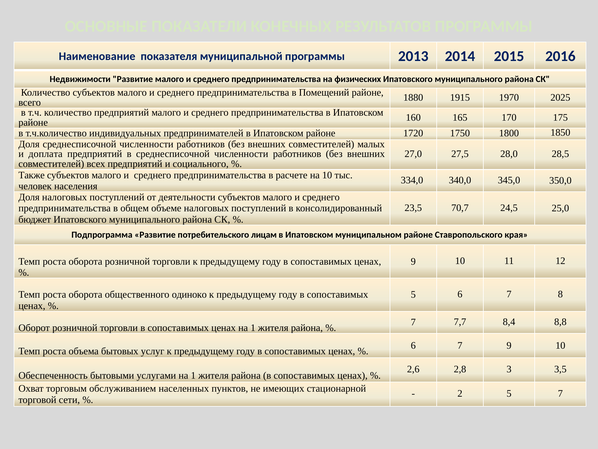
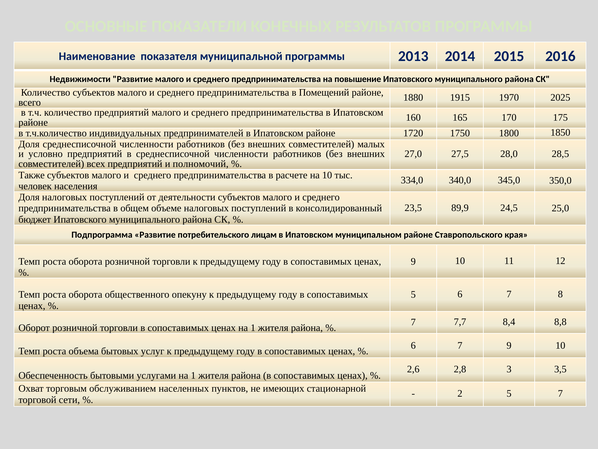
физических: физических -> повышение (358, 79)
доплата: доплата -> условно (46, 154)
социального: социального -> полномочий (201, 164)
70,7: 70,7 -> 89,9 (460, 208)
одиноко: одиноко -> опекуну (189, 294)
